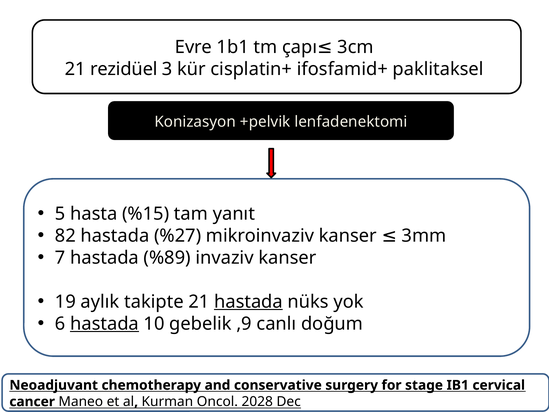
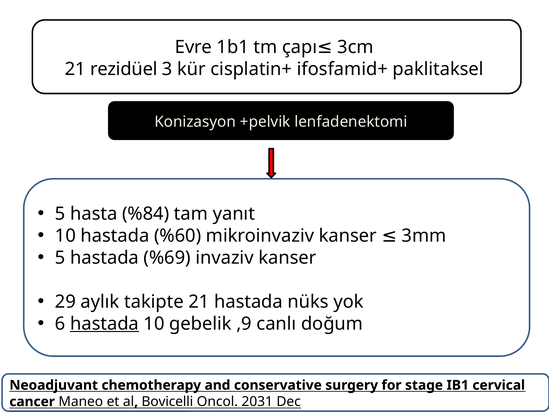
%15: %15 -> %84 (146, 214)
82: 82 -> 10 (65, 236)
%27: %27 -> %60 (178, 236)
7: 7 -> 5 (60, 258)
%89: %89 -> %69 (167, 258)
19: 19 -> 29 (65, 302)
hastada underline: present -> none (248, 302)
Kurman: Kurman -> Bovicelli (167, 401)
2028: 2028 -> 2031 (257, 401)
